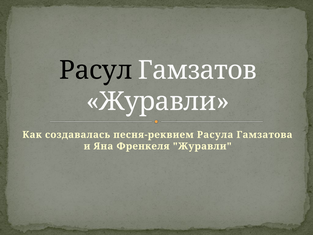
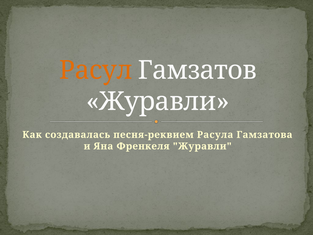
Расул colour: black -> orange (96, 70)
